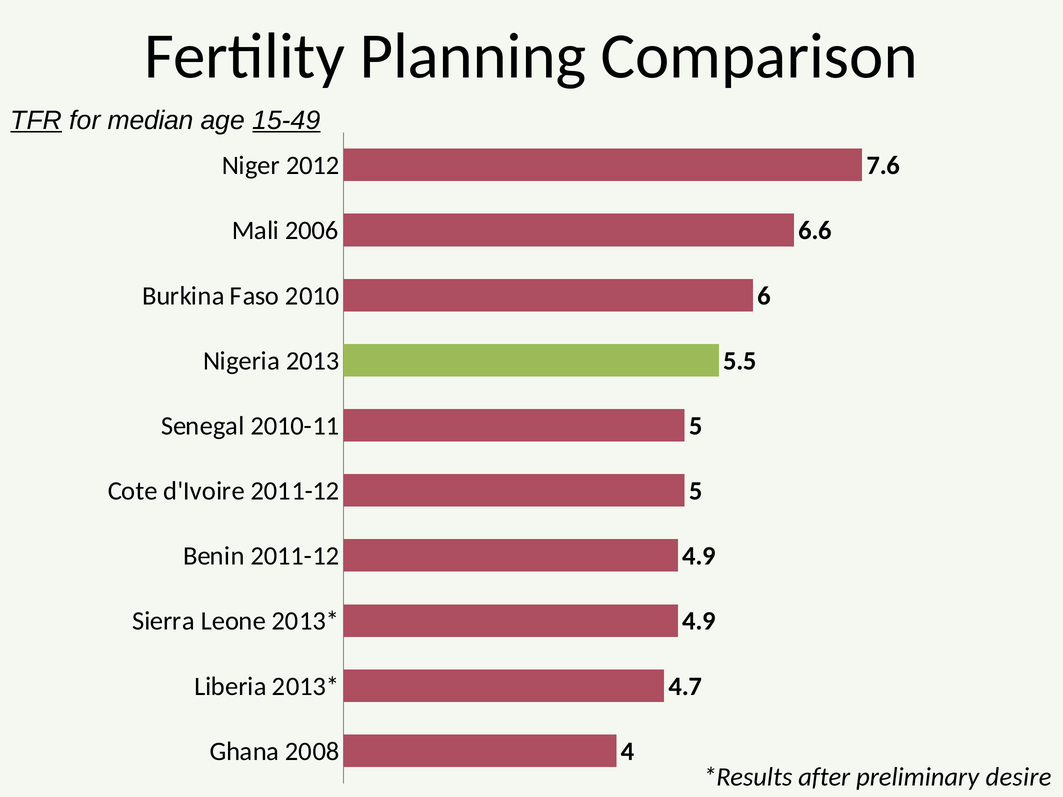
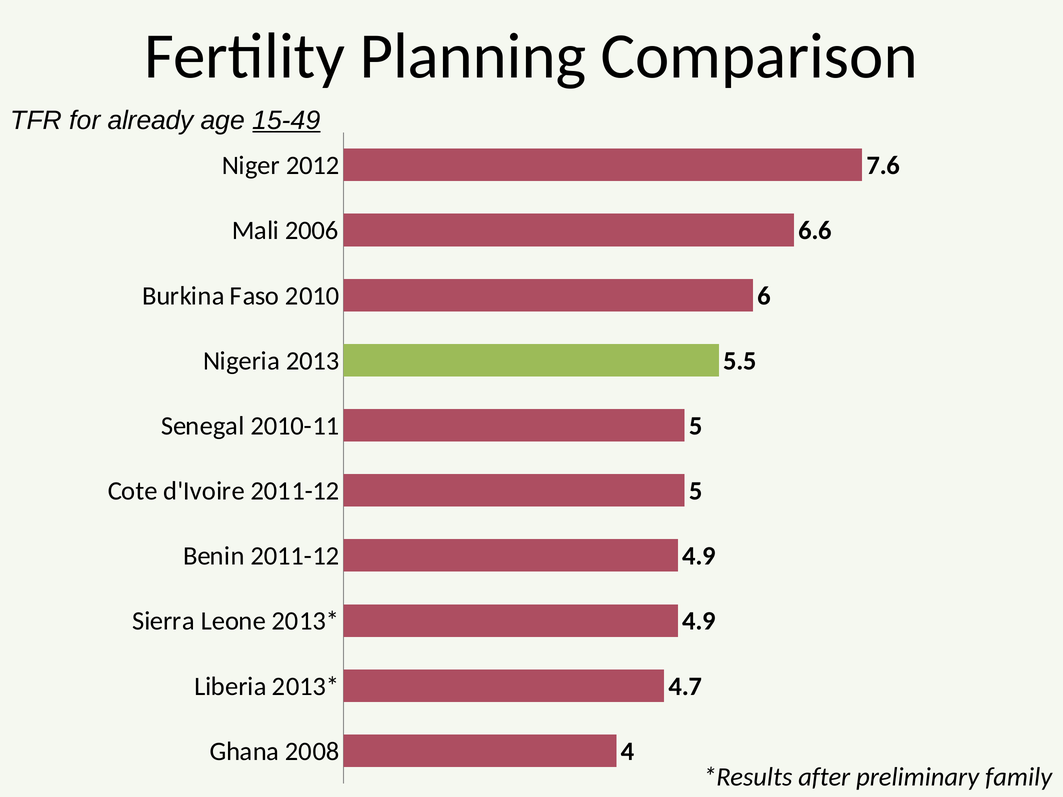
TFR underline: present -> none (36, 120)
median: median -> already (151, 120)
desire: desire -> family (1019, 777)
